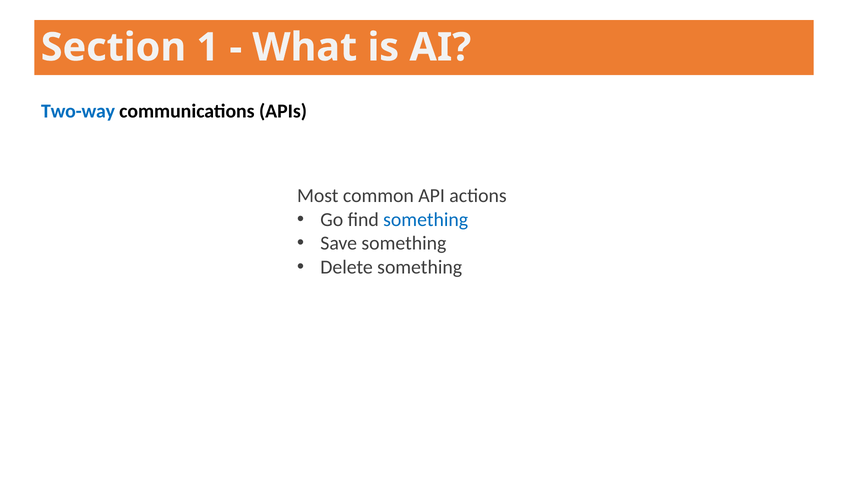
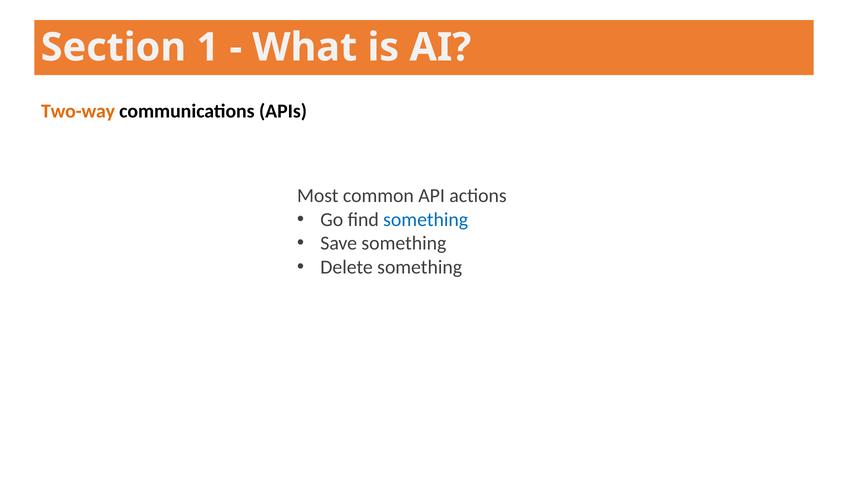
Two-way colour: blue -> orange (78, 111)
